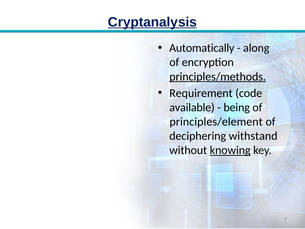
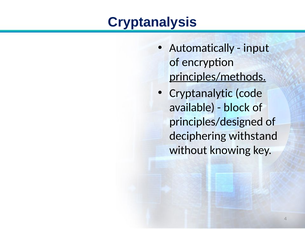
Cryptanalysis underline: present -> none (152, 22)
along: along -> input (256, 48)
Requirement: Requirement -> Cryptanalytic (201, 93)
being: being -> block (237, 107)
principles/element: principles/element -> principles/designed (216, 122)
knowing underline: present -> none (230, 150)
